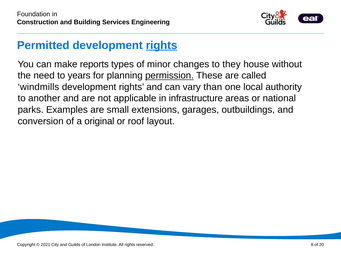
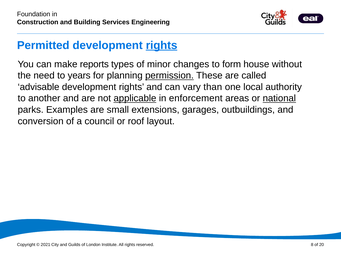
they: they -> form (232, 64)
windmills: windmills -> advisable (39, 87)
applicable underline: none -> present (135, 98)
infrastructure: infrastructure -> enforcement (196, 98)
national underline: none -> present (279, 98)
original: original -> council (99, 121)
